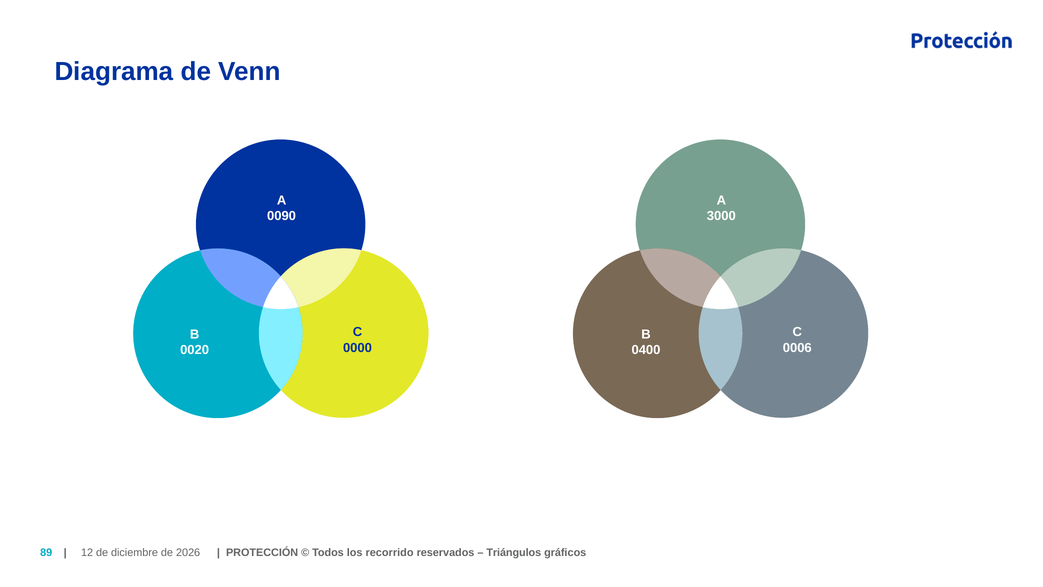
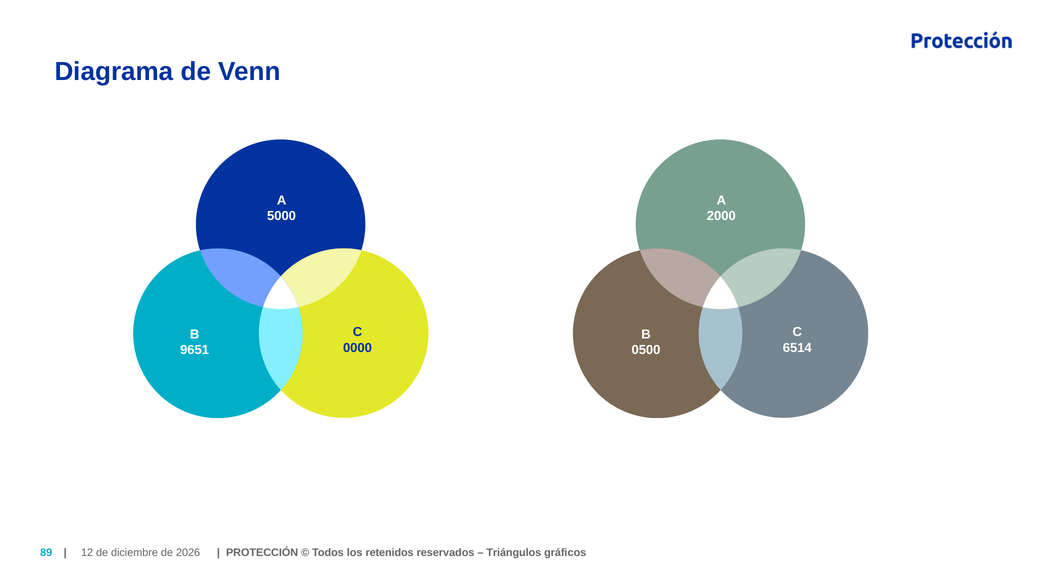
0090: 0090 -> 5000 (282, 216)
3000: 3000 -> 2000 (721, 216)
0006: 0006 -> 6514 (797, 348)
0020: 0020 -> 9651 (195, 350)
0400: 0400 -> 0500 (646, 350)
recorrido: recorrido -> retenidos (390, 552)
